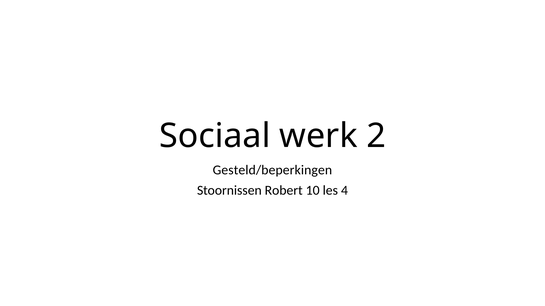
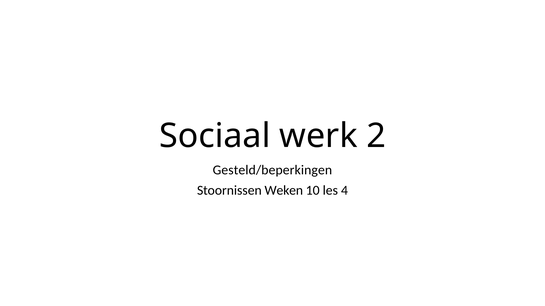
Robert: Robert -> Weken (284, 191)
